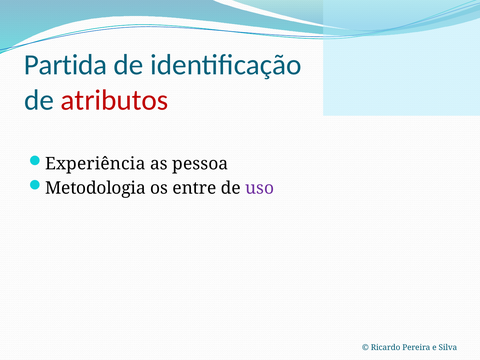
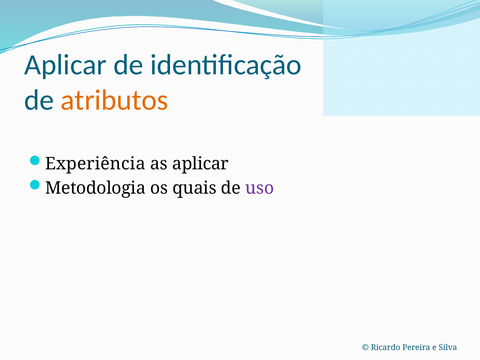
Partida: Partida -> Aplicar (65, 65)
atributos colour: red -> orange (115, 100)
as pessoa: pessoa -> aplicar (200, 164)
entre: entre -> quais (194, 188)
